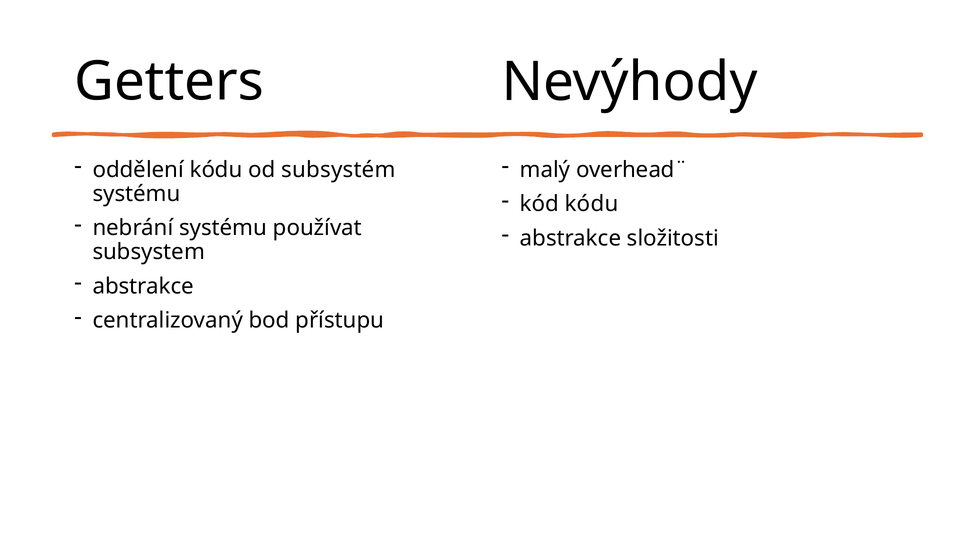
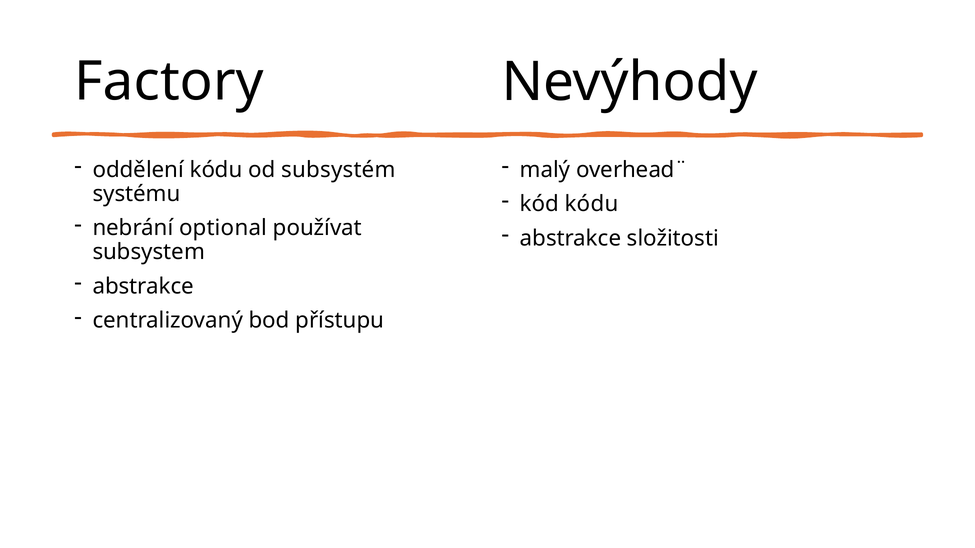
Getters: Getters -> Factory (169, 82)
nebrání systému: systému -> optional (223, 228)
